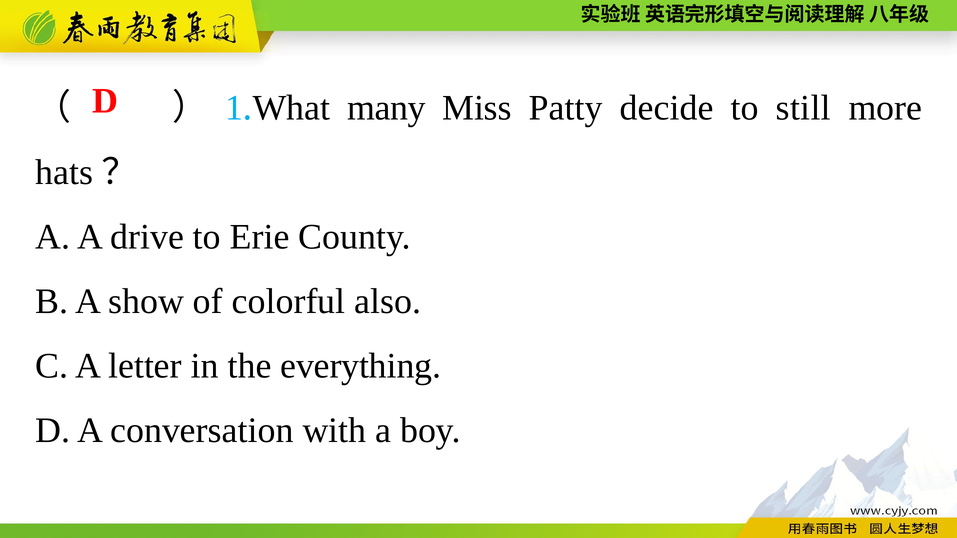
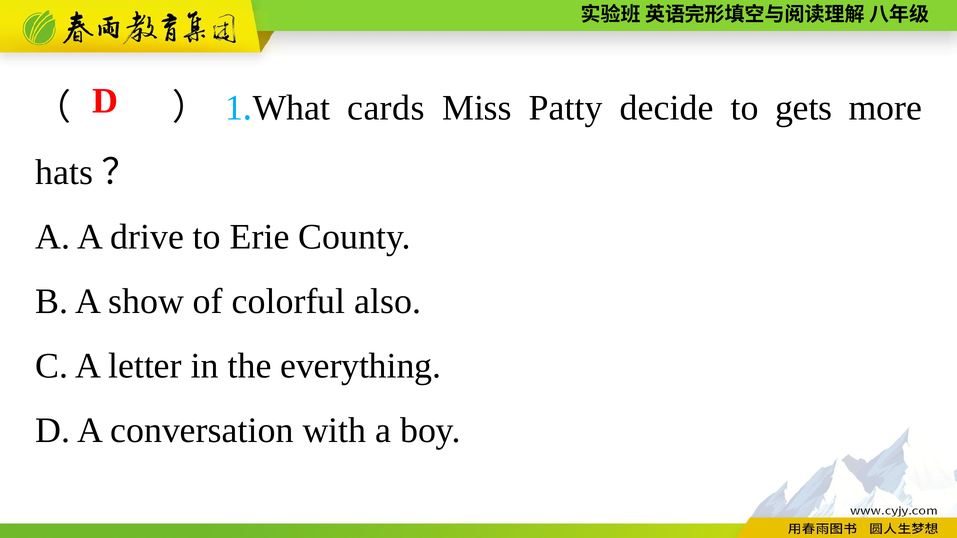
many: many -> cards (386, 108)
still: still -> gets (804, 108)
